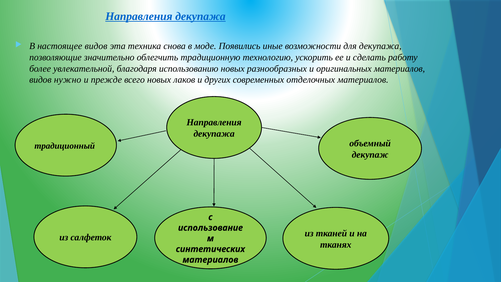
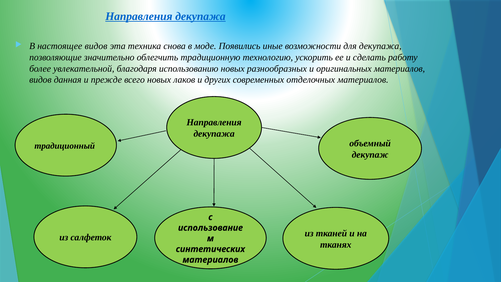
нужно: нужно -> данная (68, 80)
